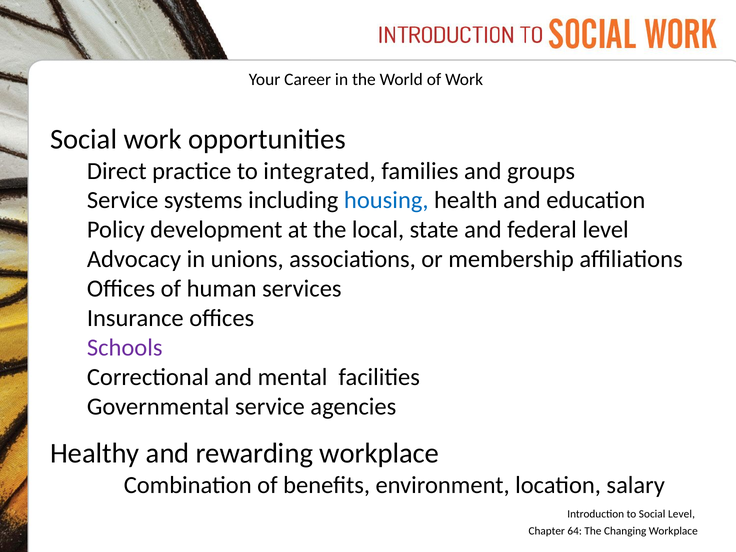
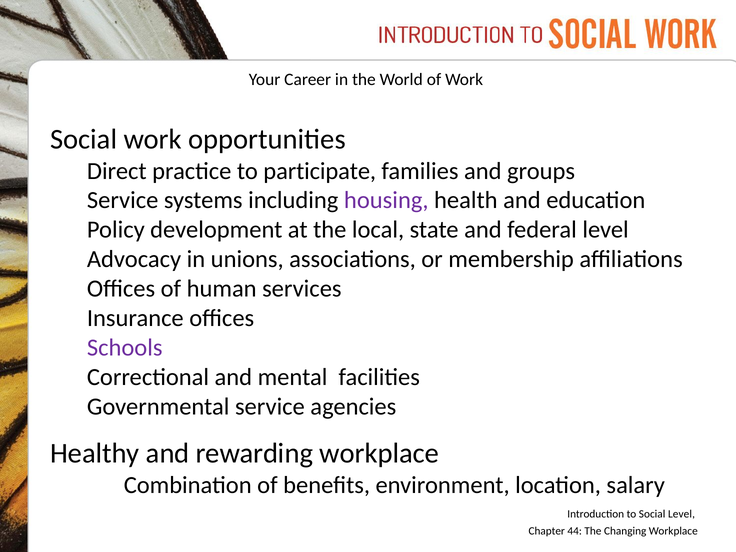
integrated: integrated -> participate (320, 171)
housing colour: blue -> purple (386, 200)
64: 64 -> 44 (575, 531)
